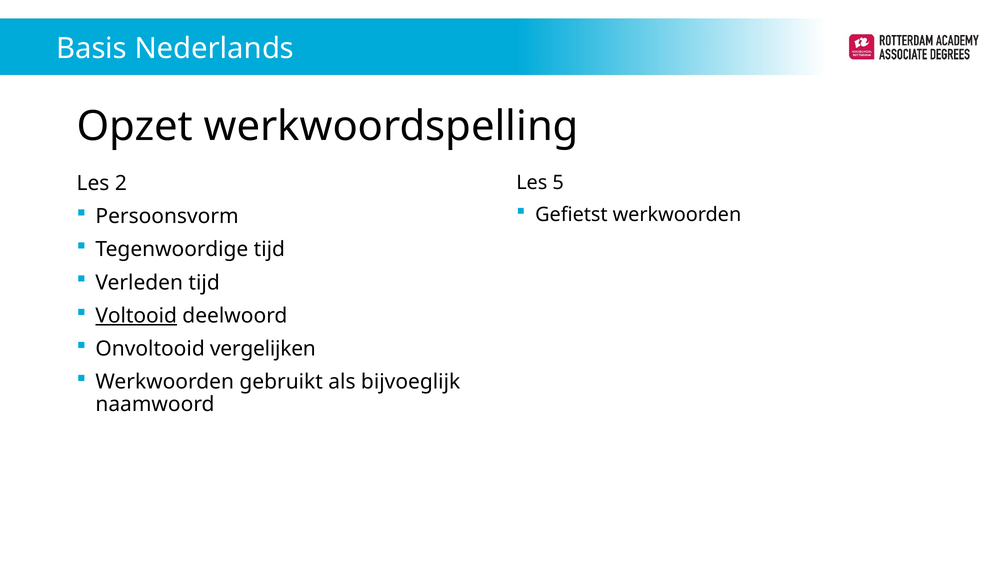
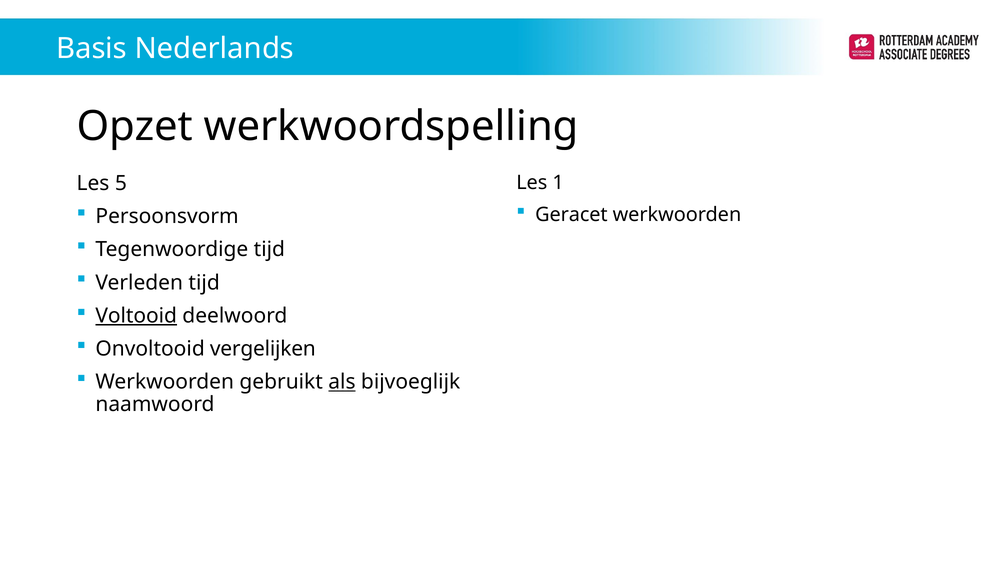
5: 5 -> 1 (558, 183)
2: 2 -> 5 (121, 183)
Gefietst: Gefietst -> Geracet (571, 215)
als underline: none -> present (342, 382)
